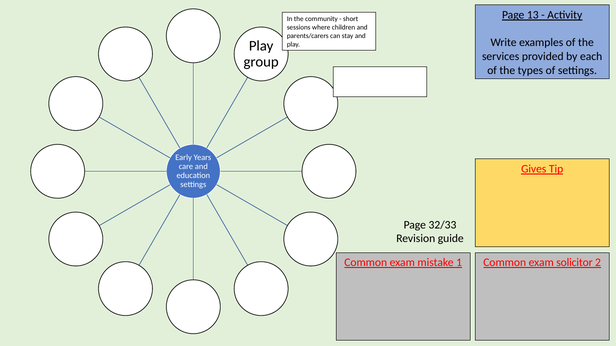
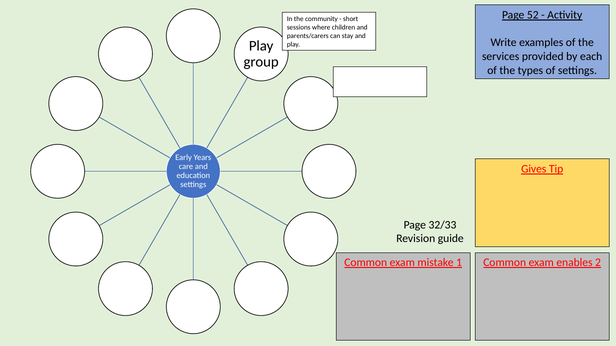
13: 13 -> 52 (533, 15)
solicitor: solicitor -> enables (574, 263)
